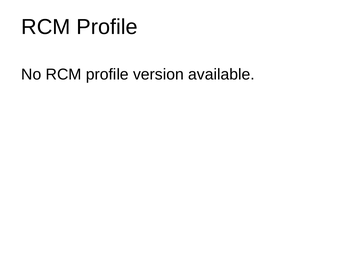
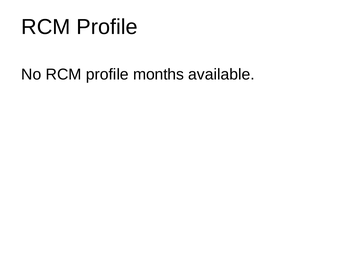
version: version -> months (159, 74)
